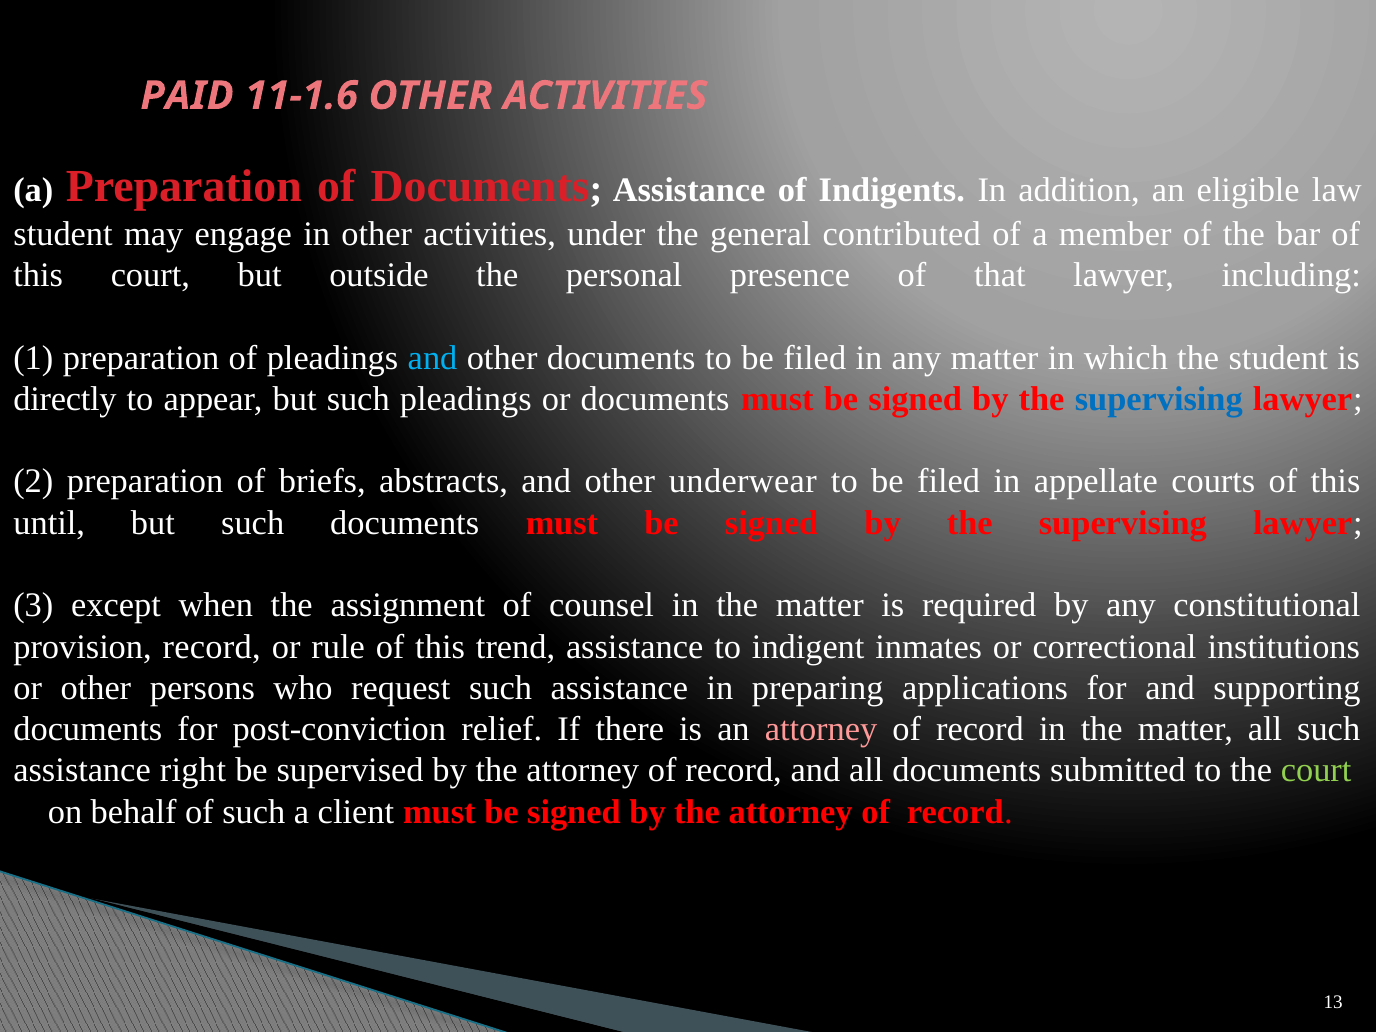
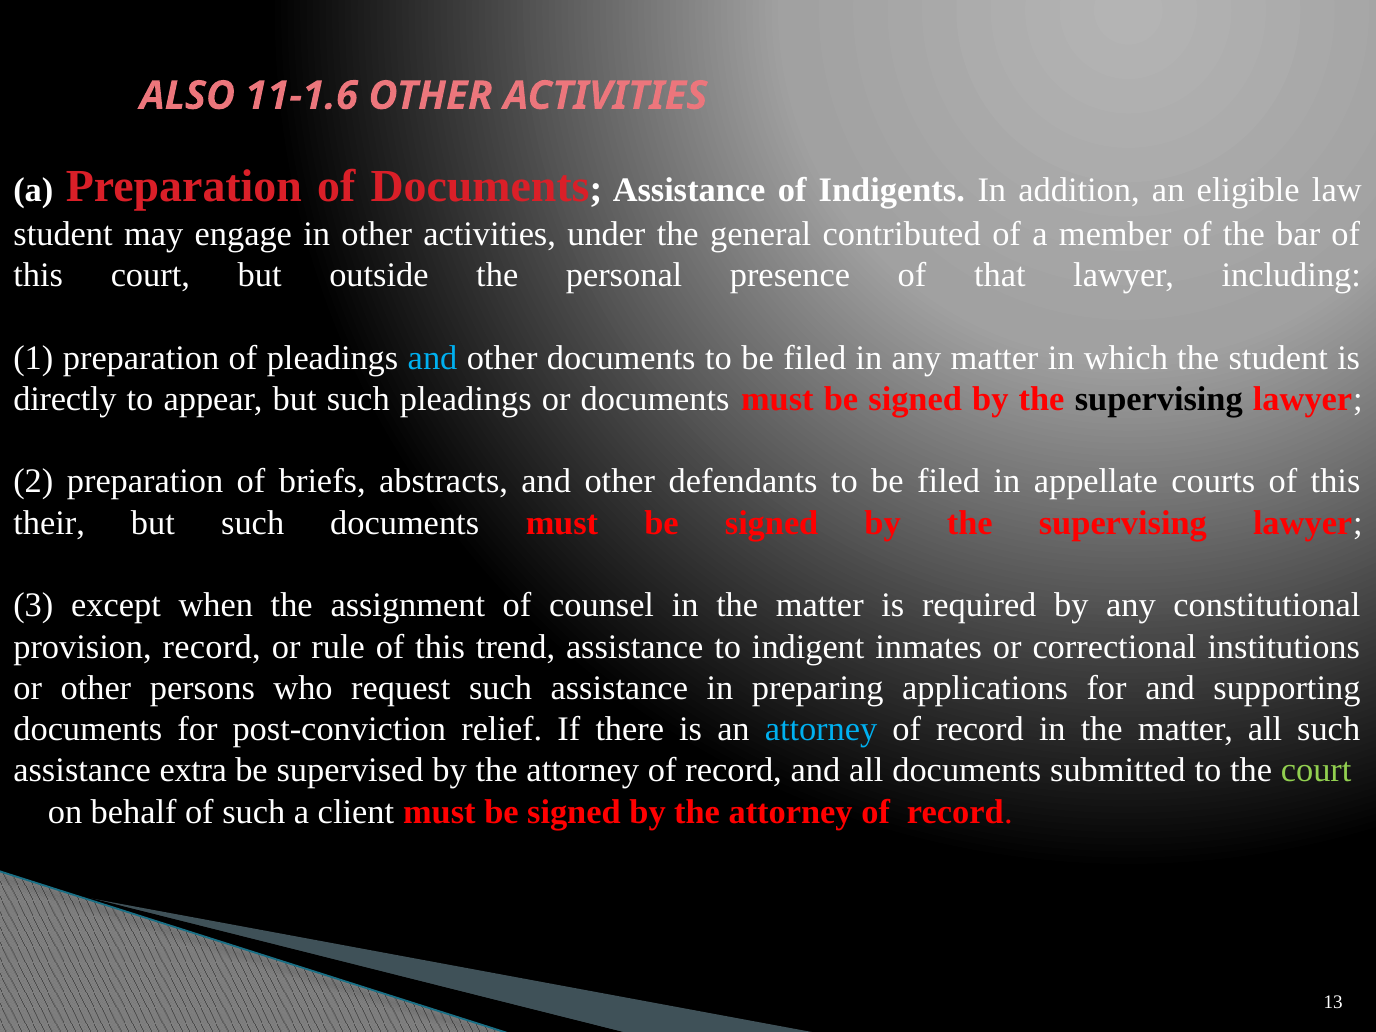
PAID: PAID -> ALSO (187, 96)
supervising colour: blue -> black (1159, 399)
underwear: underwear -> defendants (743, 482)
until: until -> their (49, 523)
attorney colour: pink -> light blue (821, 729)
right: right -> extra (193, 771)
